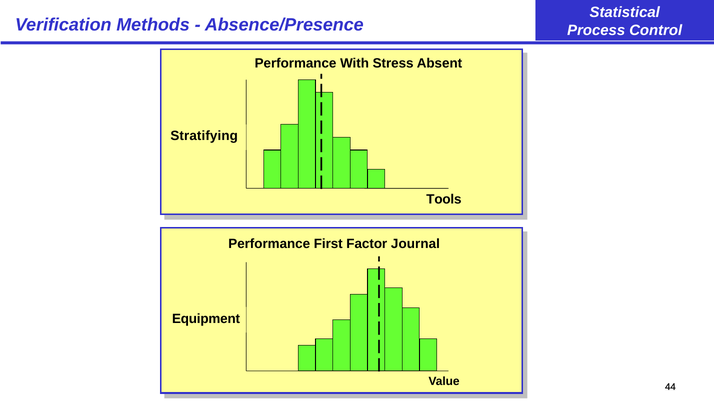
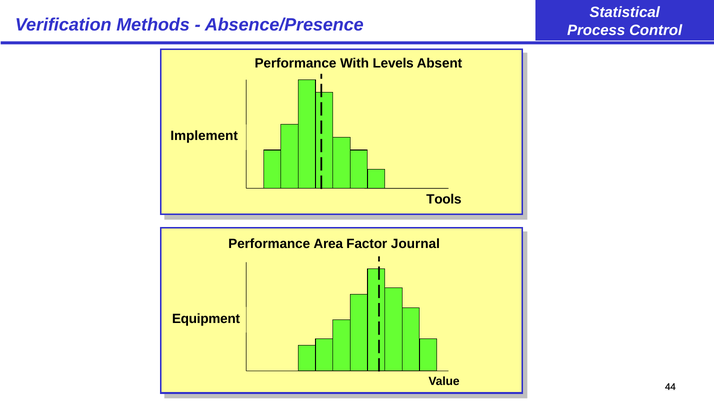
Stress: Stress -> Levels (393, 63)
Stratifying: Stratifying -> Implement (204, 136)
First: First -> Area (328, 244)
